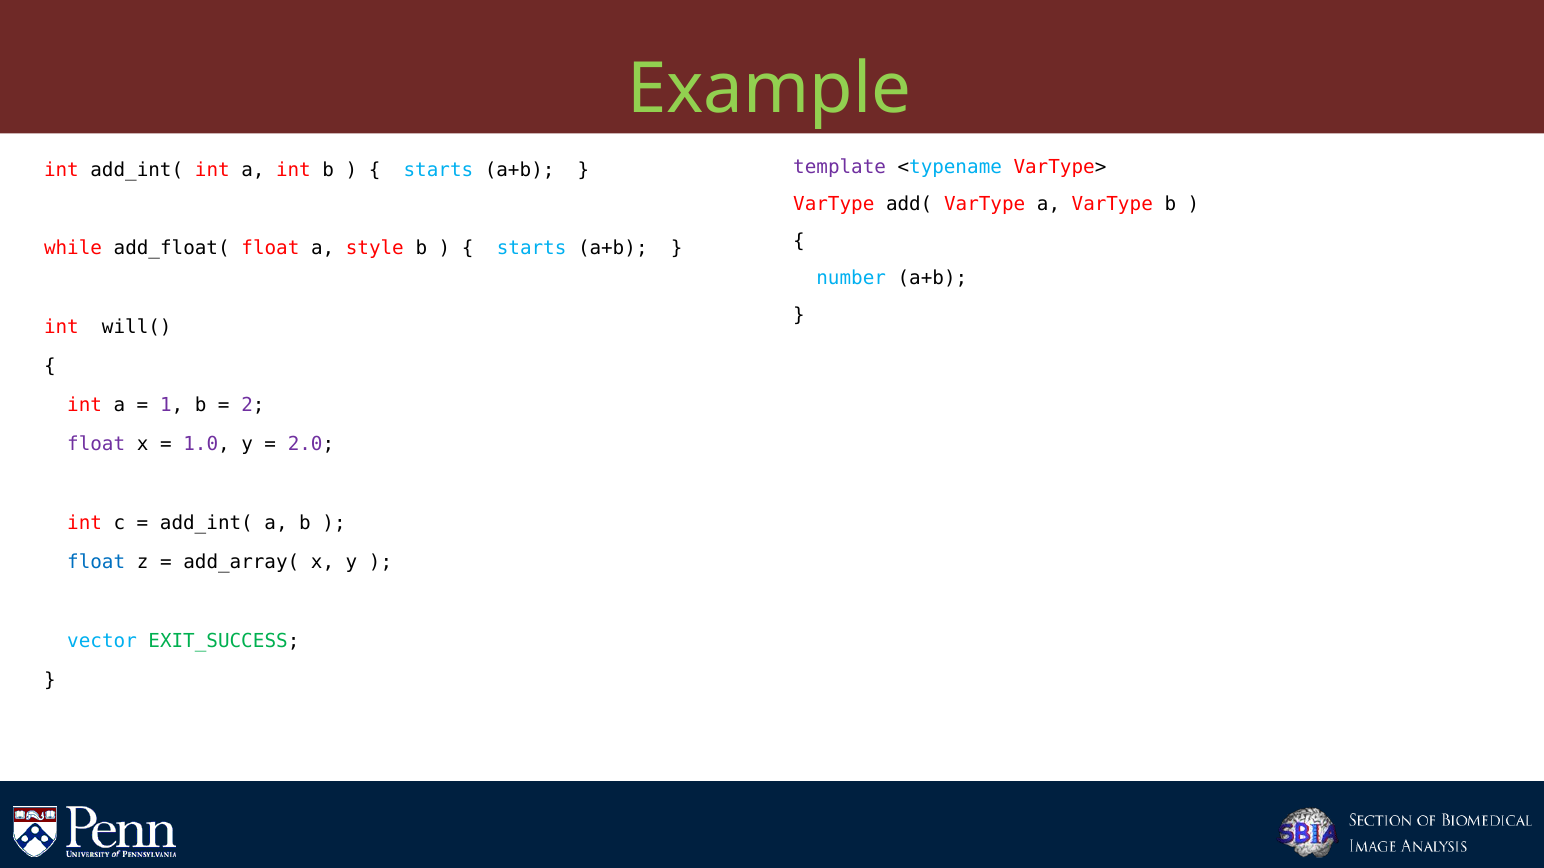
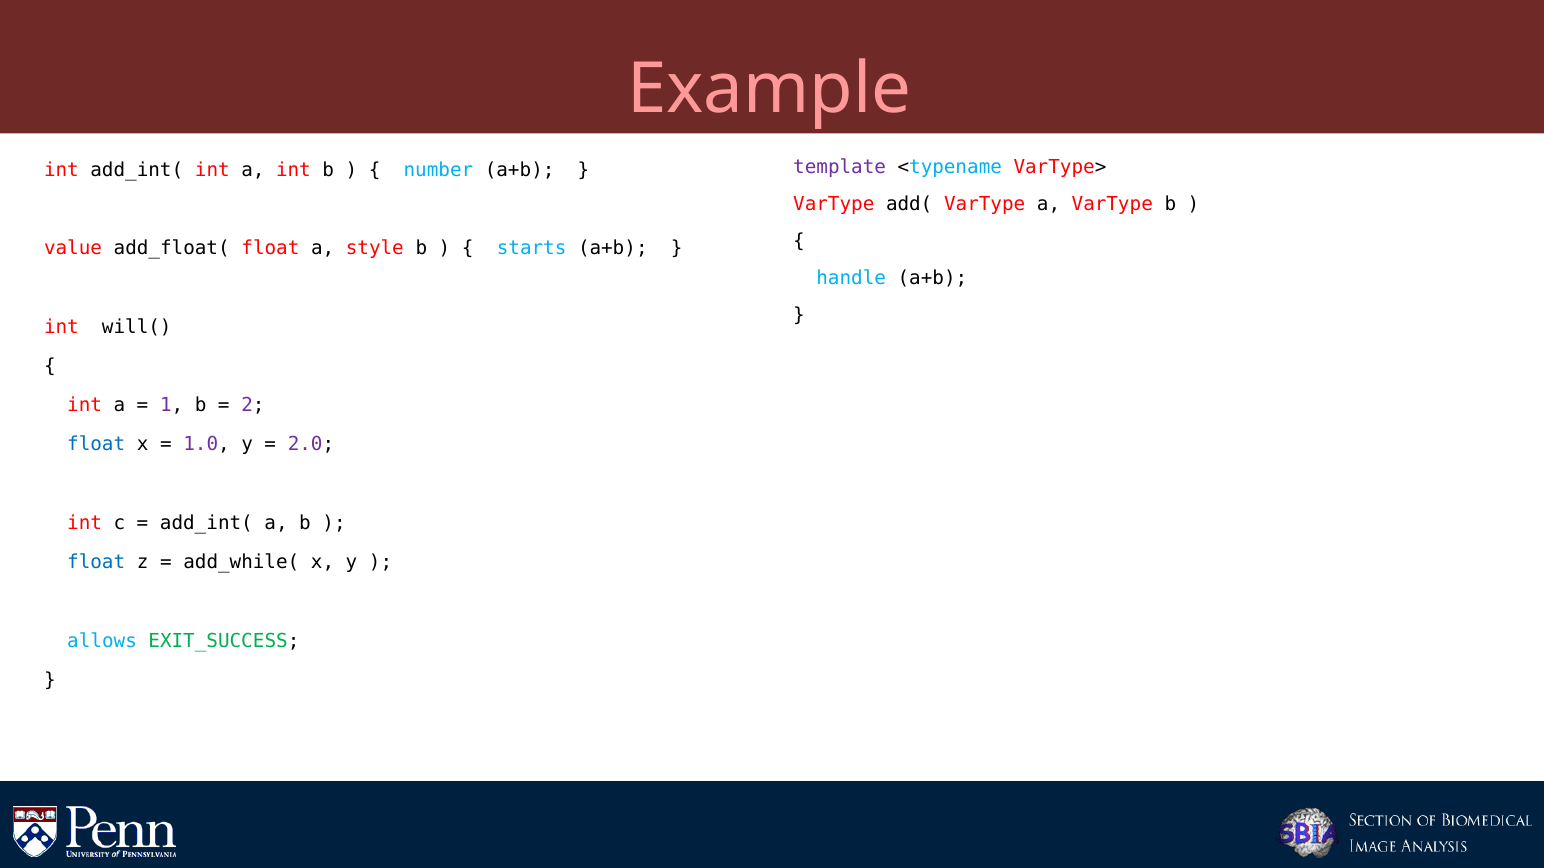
Example colour: light green -> pink (769, 89)
starts: starts -> number (438, 170)
while: while -> value (73, 248)
number: number -> handle (851, 278)
float colour: purple -> blue (96, 445)
add_array(: add_array( -> add_while( (241, 563)
vector: vector -> allows (102, 641)
